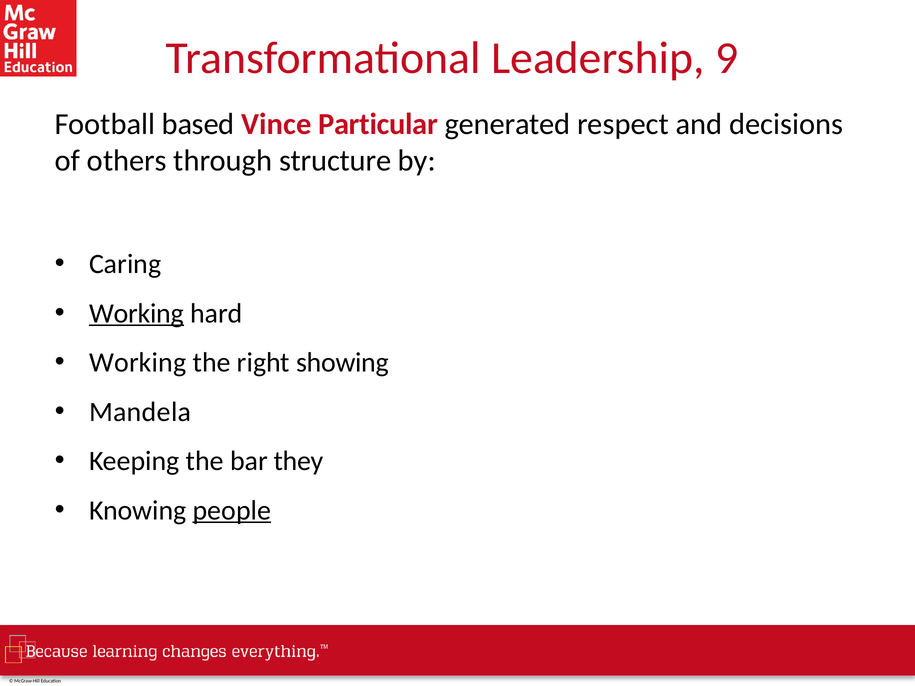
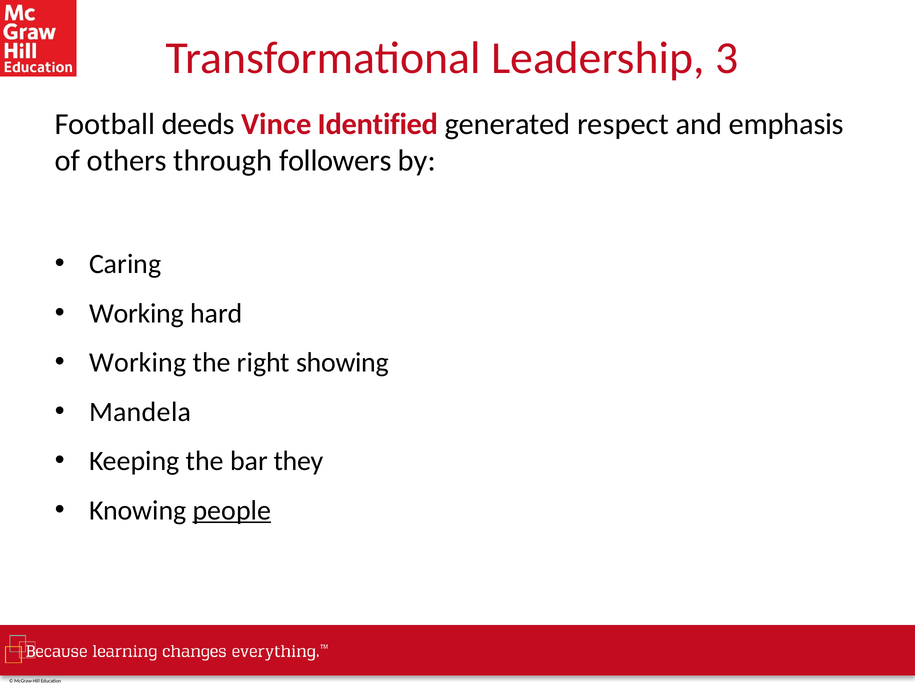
9: 9 -> 3 (727, 58)
based: based -> deeds (198, 124)
Particular: Particular -> Identified (378, 124)
decisions: decisions -> emphasis (786, 124)
structure: structure -> followers (335, 161)
Working underline: present -> none (137, 313)
